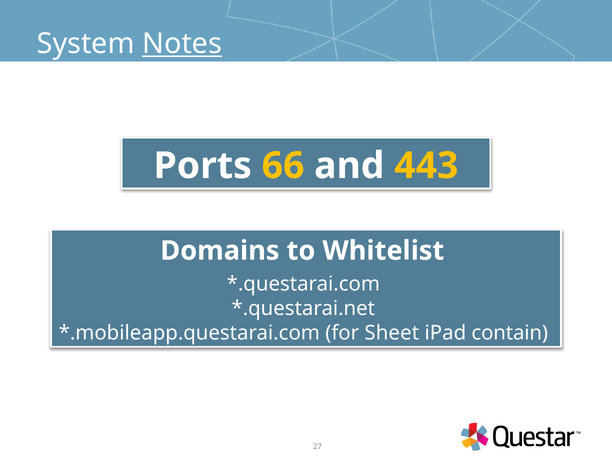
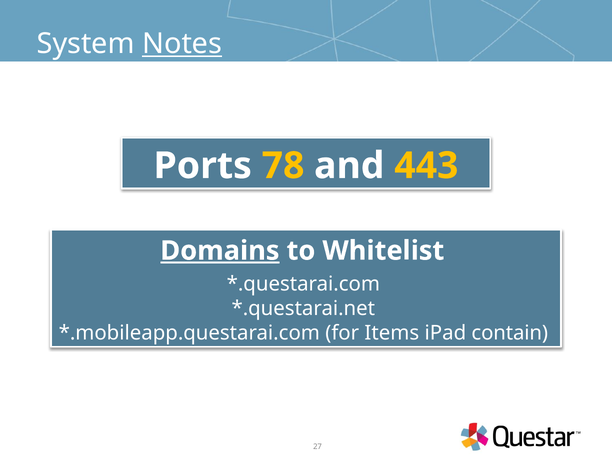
66: 66 -> 78 (283, 166)
Domains underline: none -> present (220, 251)
Sheet: Sheet -> Items (392, 333)
